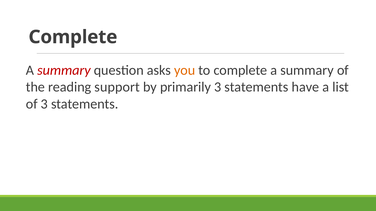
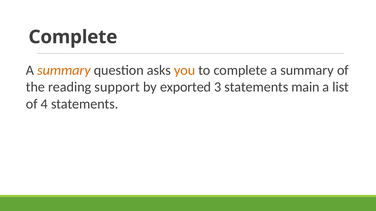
summary colour: red -> orange (64, 70)
primarily: primarily -> exported (186, 87)
have: have -> main (305, 87)
of 3: 3 -> 4 (44, 104)
